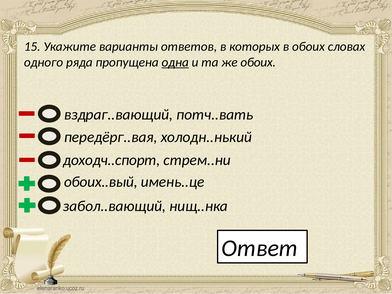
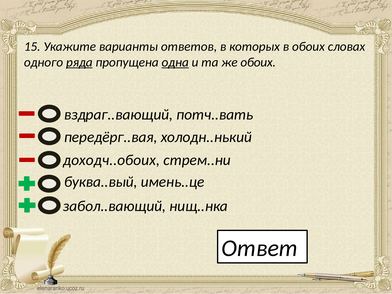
ряда underline: none -> present (79, 62)
доходч..спорт: доходч..спорт -> доходч..обоих (112, 160)
обоих..вый: обоих..вый -> буква..вый (101, 182)
